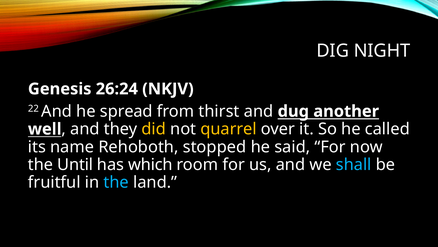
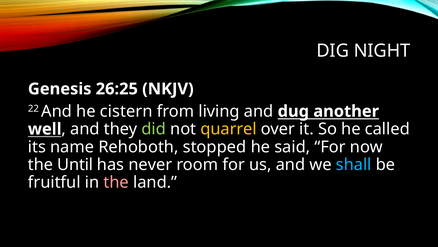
26:24: 26:24 -> 26:25 (117, 89)
spread: spread -> cistern (126, 111)
thirst: thirst -> living (219, 111)
did colour: yellow -> light green (154, 129)
which: which -> never (150, 164)
the colour: light blue -> pink (116, 182)
